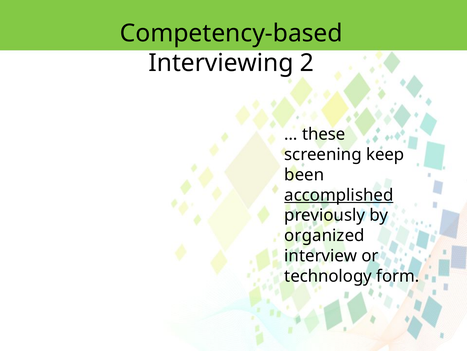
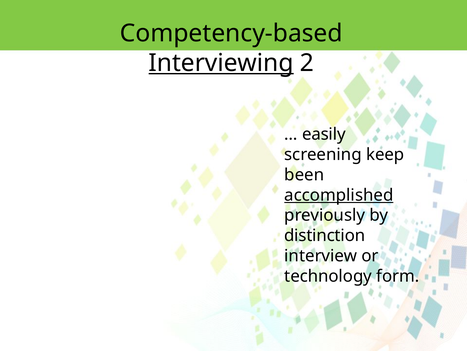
Interviewing underline: none -> present (221, 63)
these: these -> easily (324, 134)
organized: organized -> distinction (325, 235)
